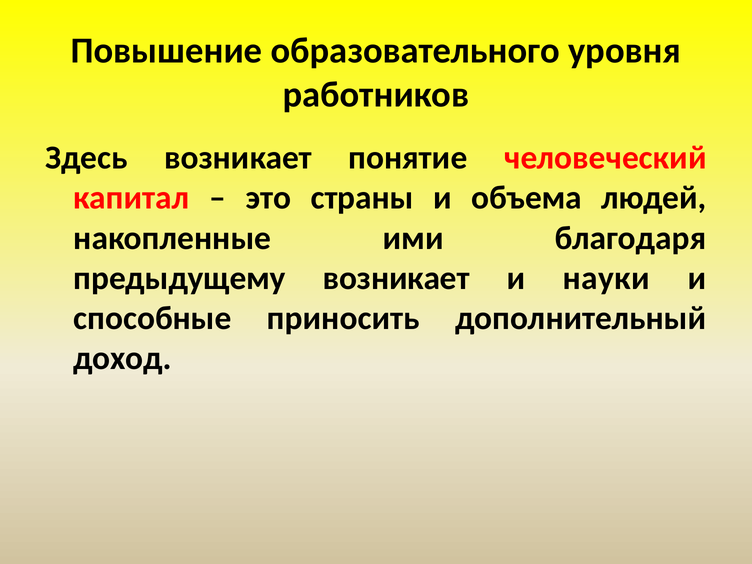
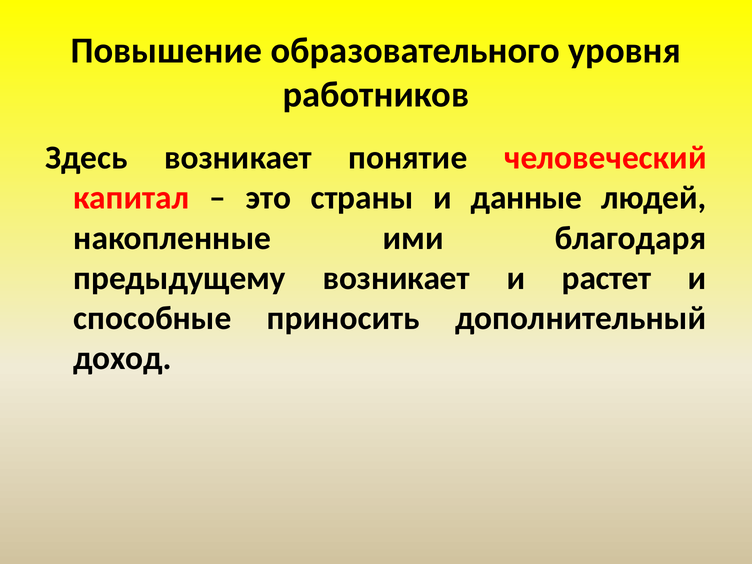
объема: объема -> данные (527, 198)
науки: науки -> растет (607, 278)
